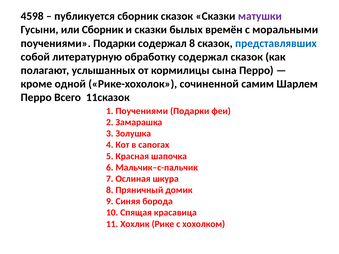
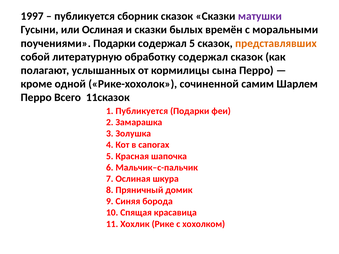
4598: 4598 -> 1997 (32, 16)
или Сборник: Сборник -> Ослиная (103, 30)
содержал 8: 8 -> 5 (192, 43)
представлявших colour: blue -> orange (276, 43)
1 Поучениями: Поучениями -> Публикуется (142, 111)
